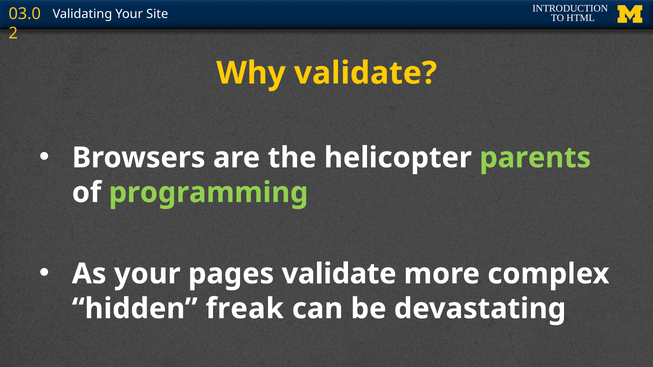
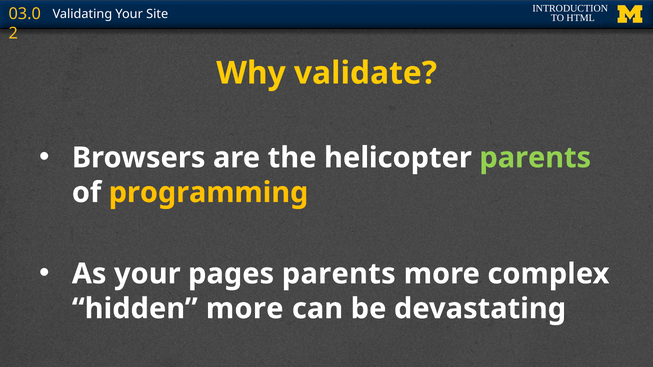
programming colour: light green -> yellow (209, 193)
pages validate: validate -> parents (339, 274)
hidden freak: freak -> more (245, 309)
